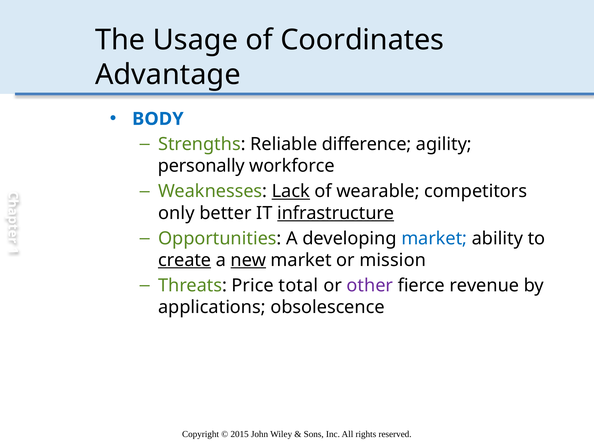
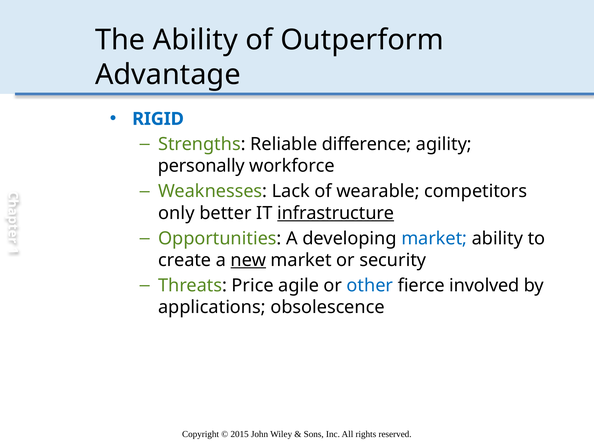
The Usage: Usage -> Ability (195, 40)
Coordinates: Coordinates -> Outperform (362, 40)
BODY: BODY -> RIGID (158, 119)
Lack underline: present -> none (291, 192)
create underline: present -> none (185, 260)
mission: mission -> security (393, 260)
total: total -> agile (299, 286)
other colour: purple -> blue (370, 286)
revenue: revenue -> involved (484, 286)
